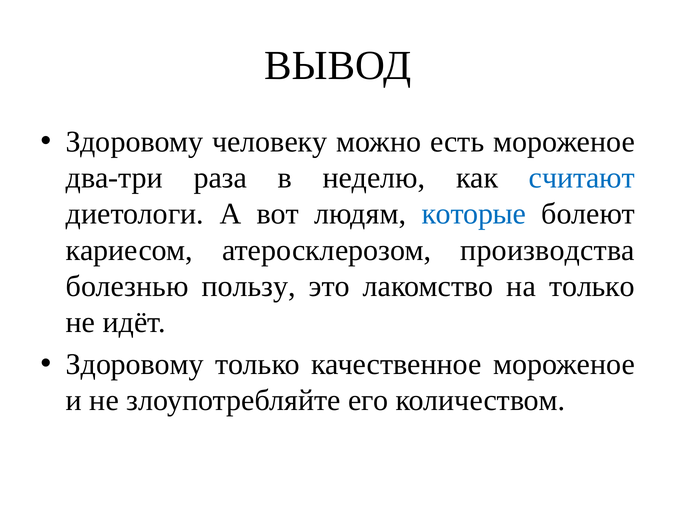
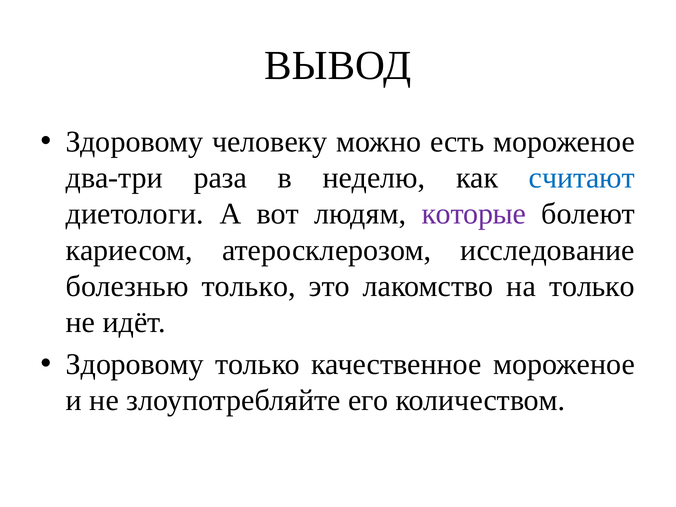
которые colour: blue -> purple (474, 214)
производства: производства -> исследование (548, 250)
болезнью пользу: пользу -> только (249, 286)
